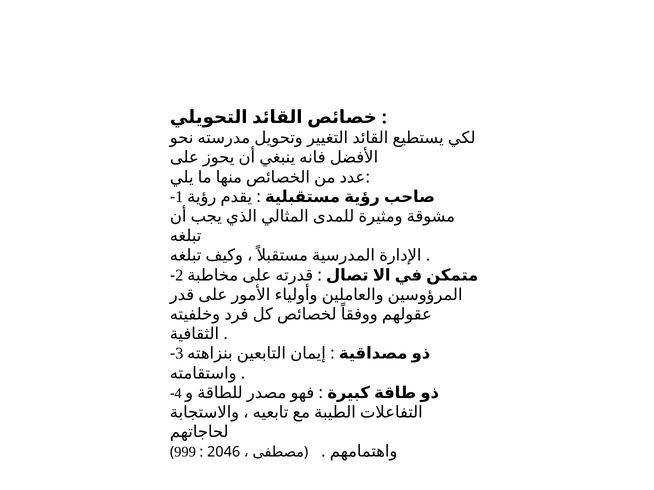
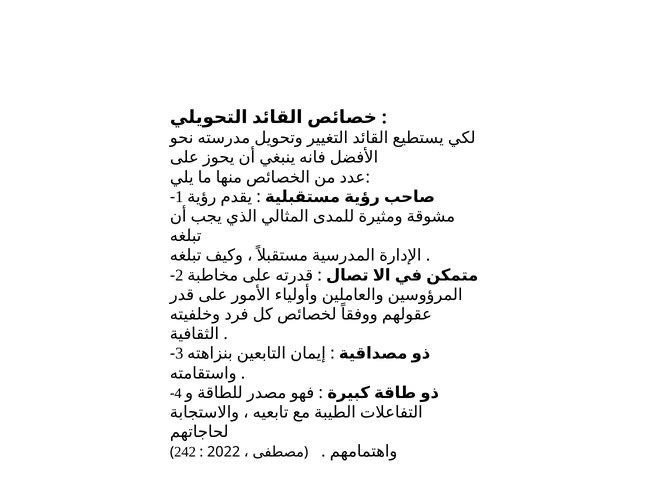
999: 999 -> 242 (185, 453)
2046: 2046 -> 2022 (224, 453)
